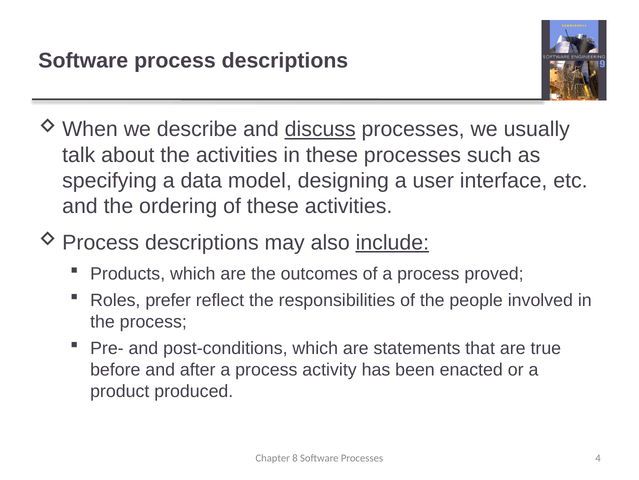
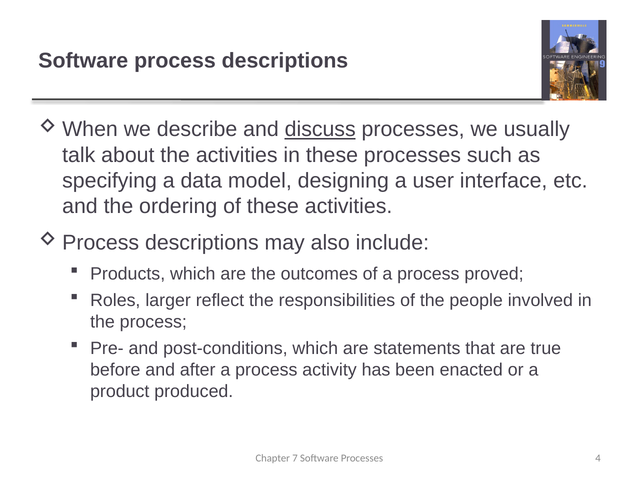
include underline: present -> none (392, 242)
prefer: prefer -> larger (168, 300)
8: 8 -> 7 (295, 458)
